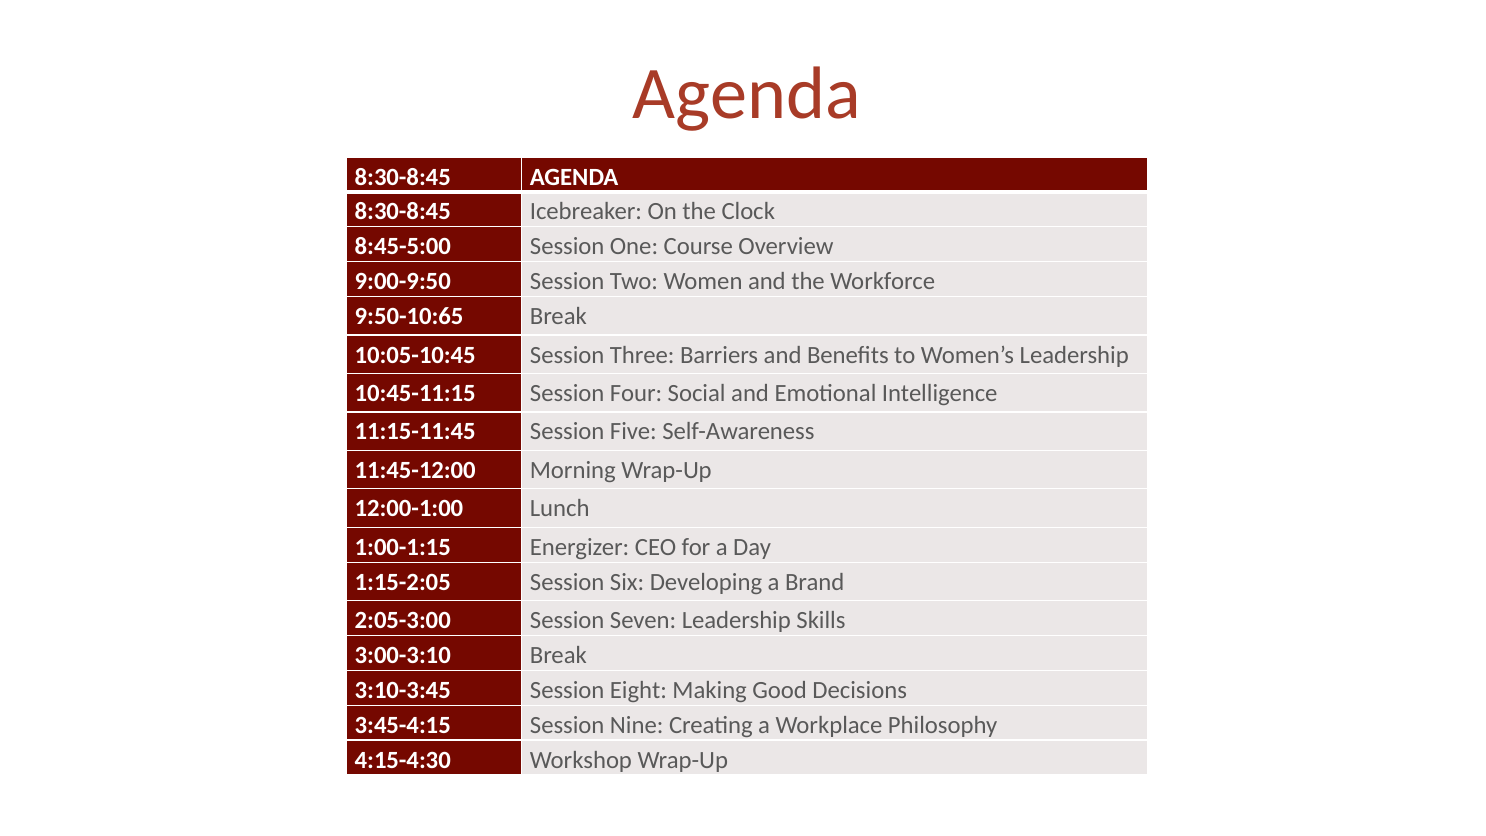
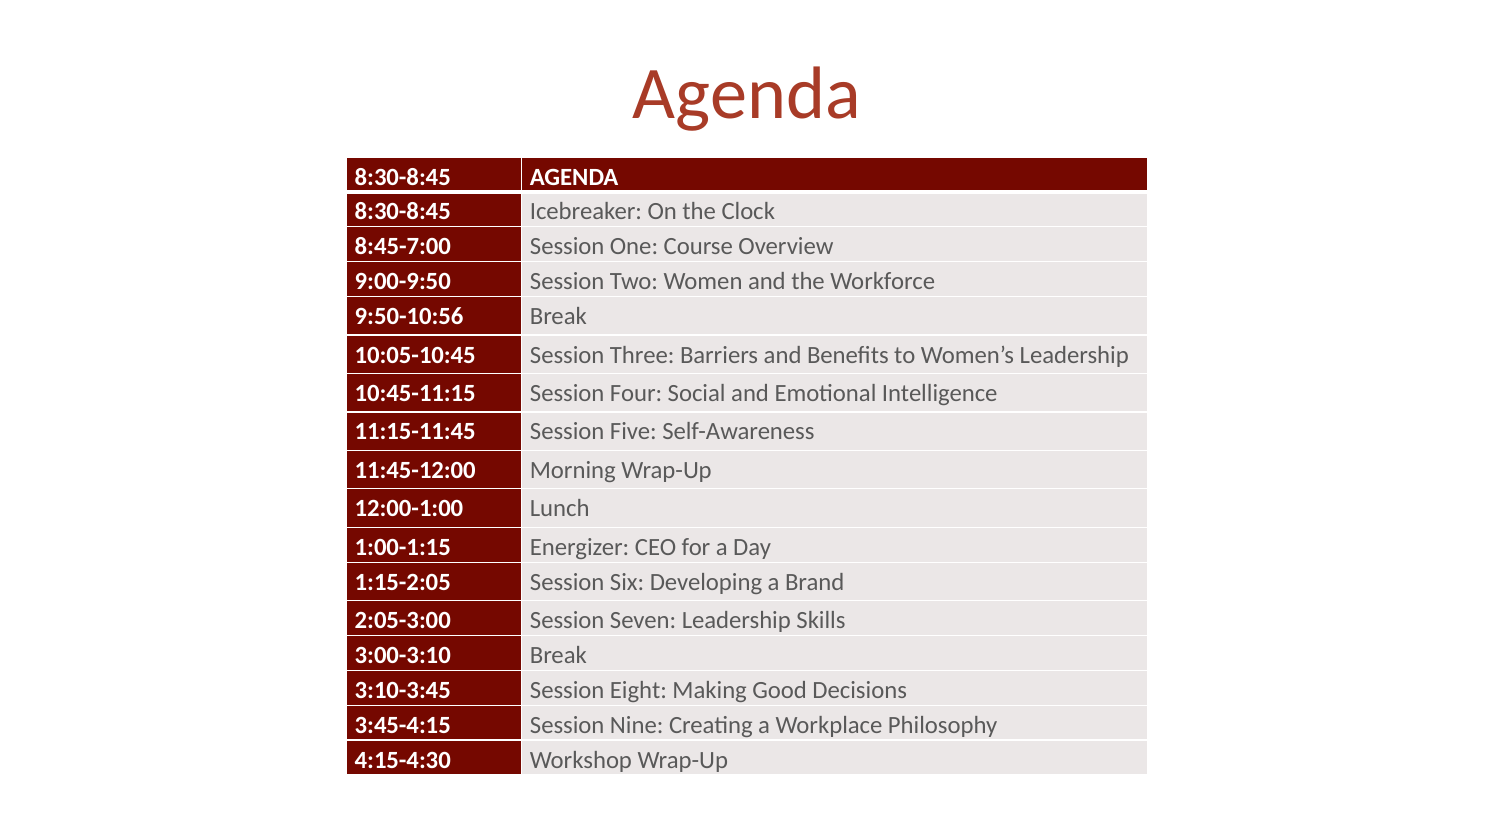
8:45-5:00: 8:45-5:00 -> 8:45-7:00 (403, 247)
9:50-10:65: 9:50-10:65 -> 9:50-10:56 (409, 316)
